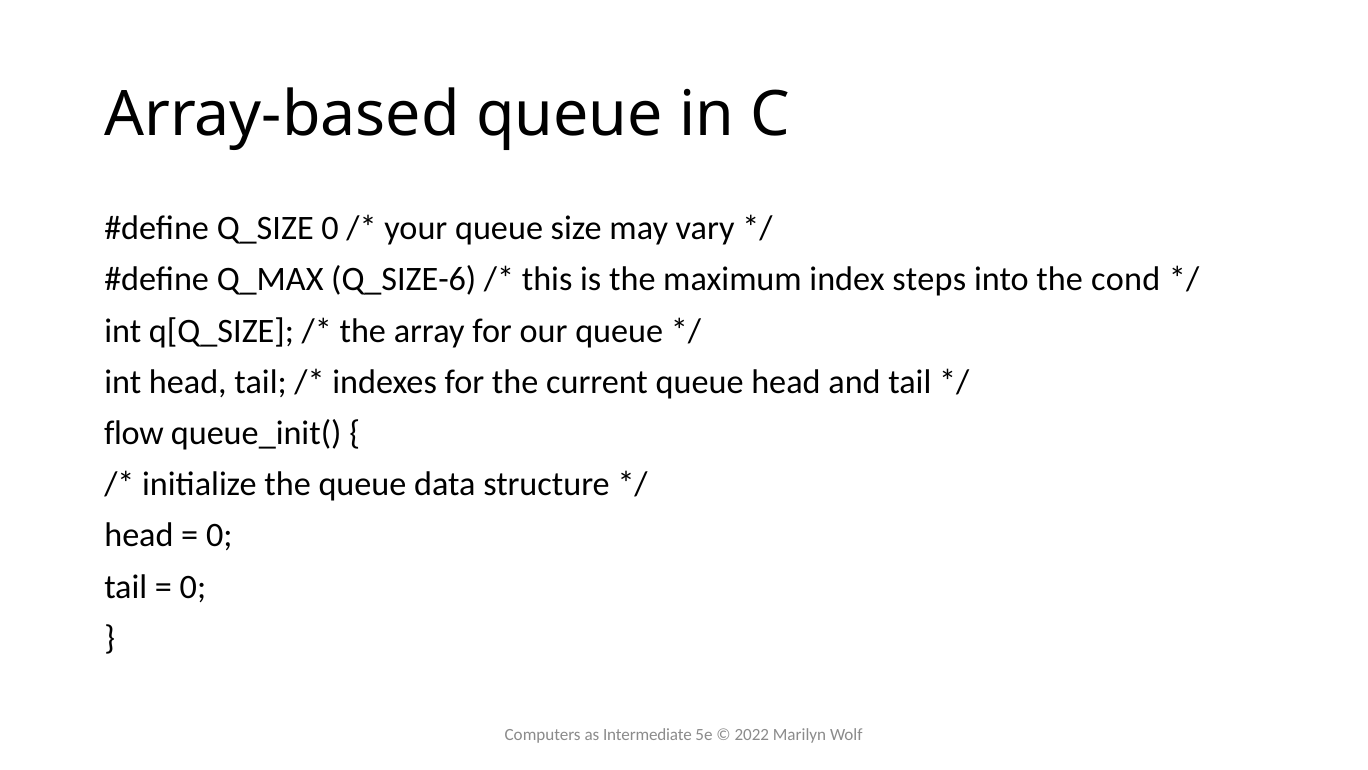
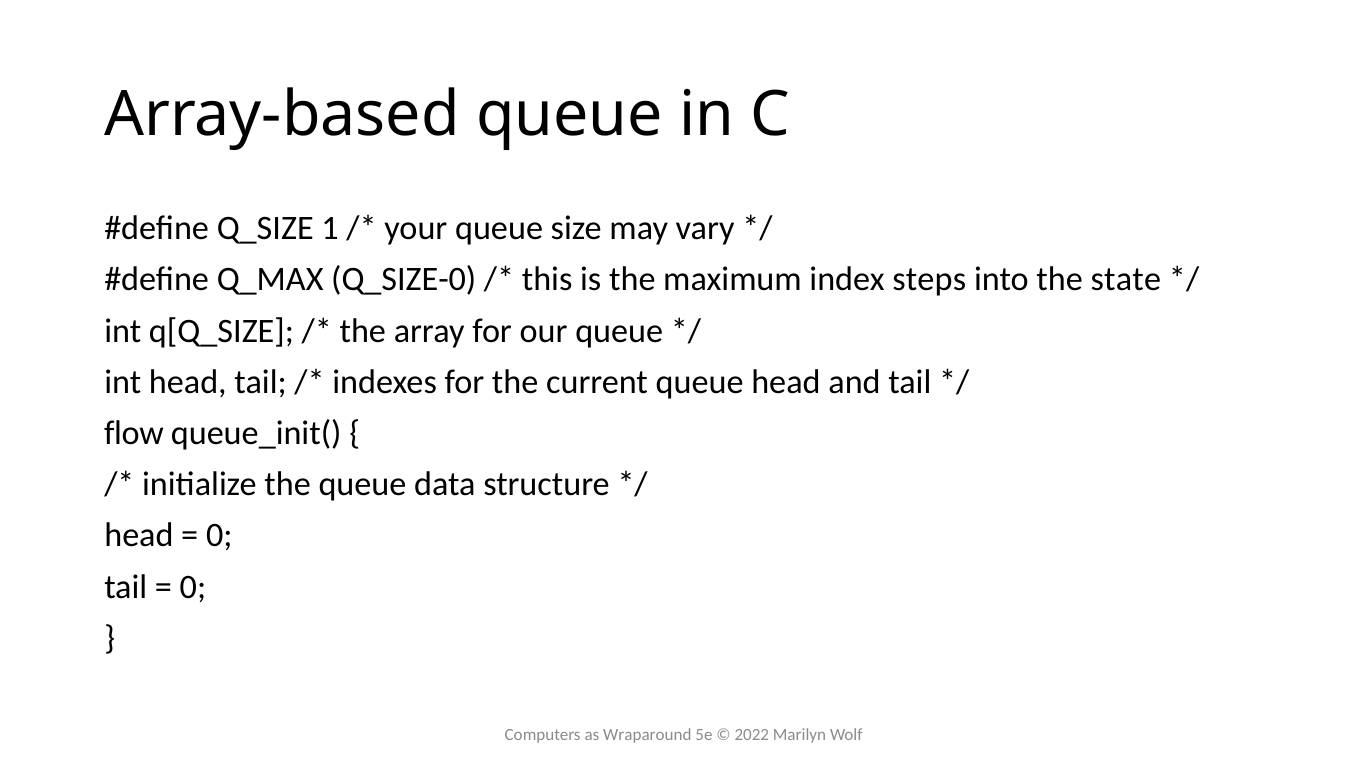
Q_SIZE 0: 0 -> 1 (330, 228)
Q_SIZE-6: Q_SIZE-6 -> Q_SIZE-0 (404, 279)
cond: cond -> state (1126, 279)
Intermediate: Intermediate -> Wraparound (647, 735)
